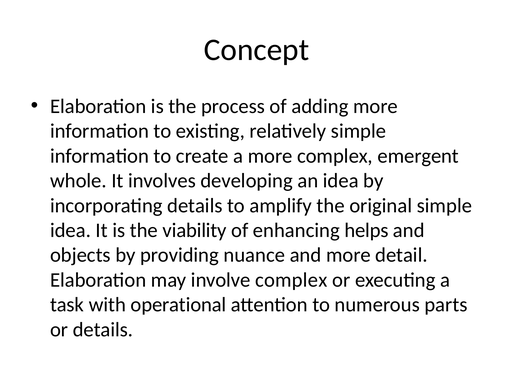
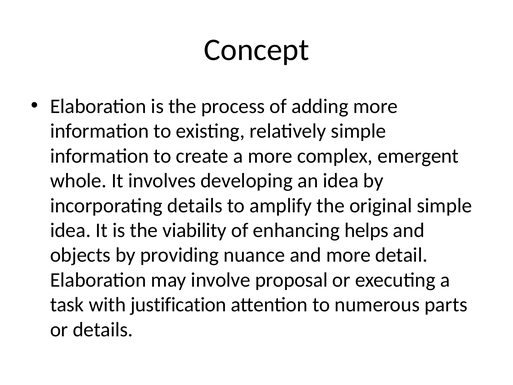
involve complex: complex -> proposal (291, 280)
operational: operational -> justification (178, 305)
